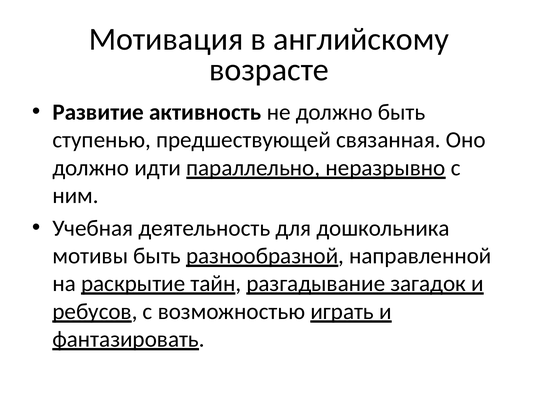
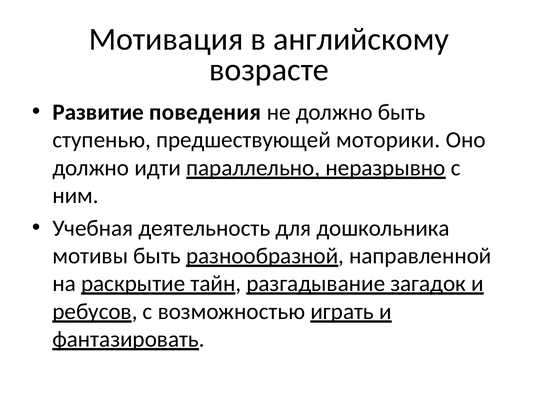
активность: активность -> поведения (205, 112)
связанная: связанная -> моторики (388, 140)
